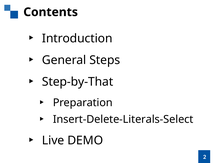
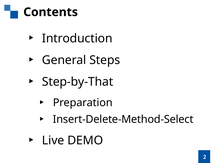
Insert-Delete-Literals-Select: Insert-Delete-Literals-Select -> Insert-Delete-Method-Select (123, 119)
